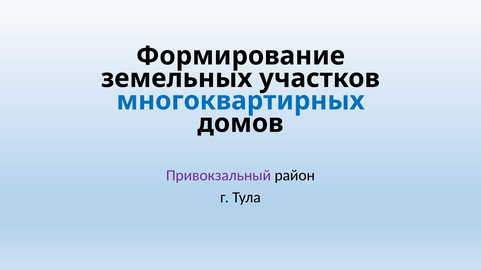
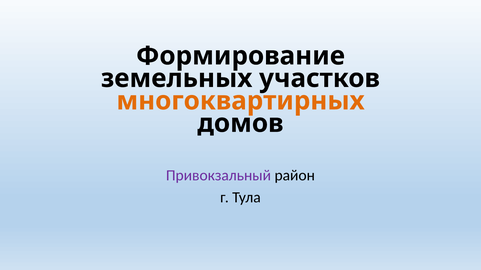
многоквартирных colour: blue -> orange (240, 101)
